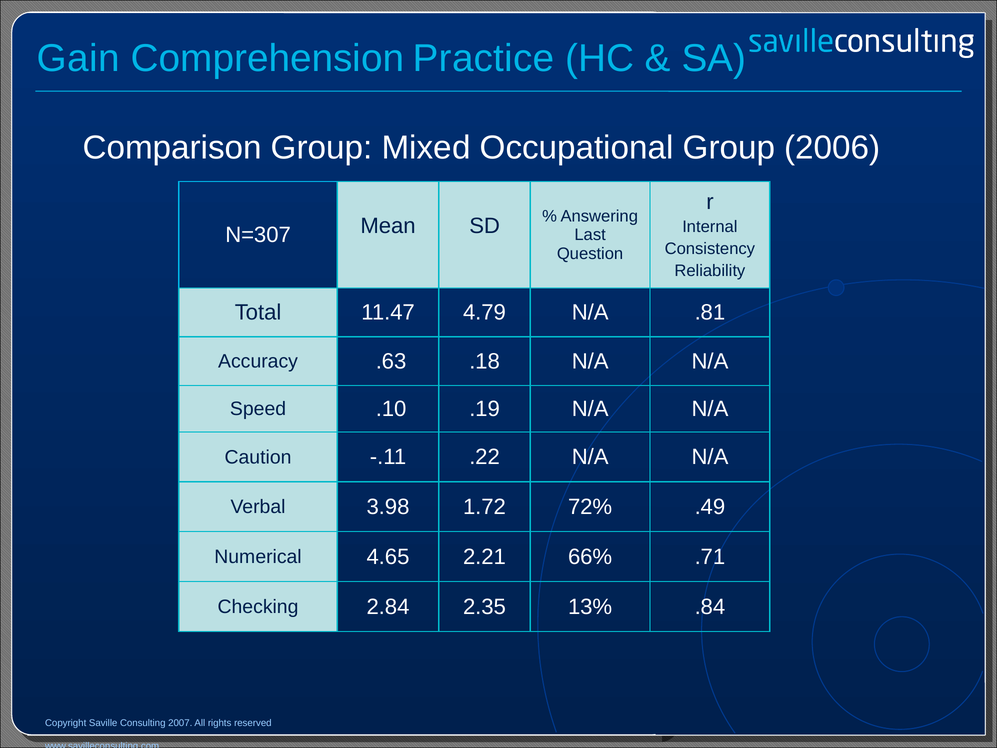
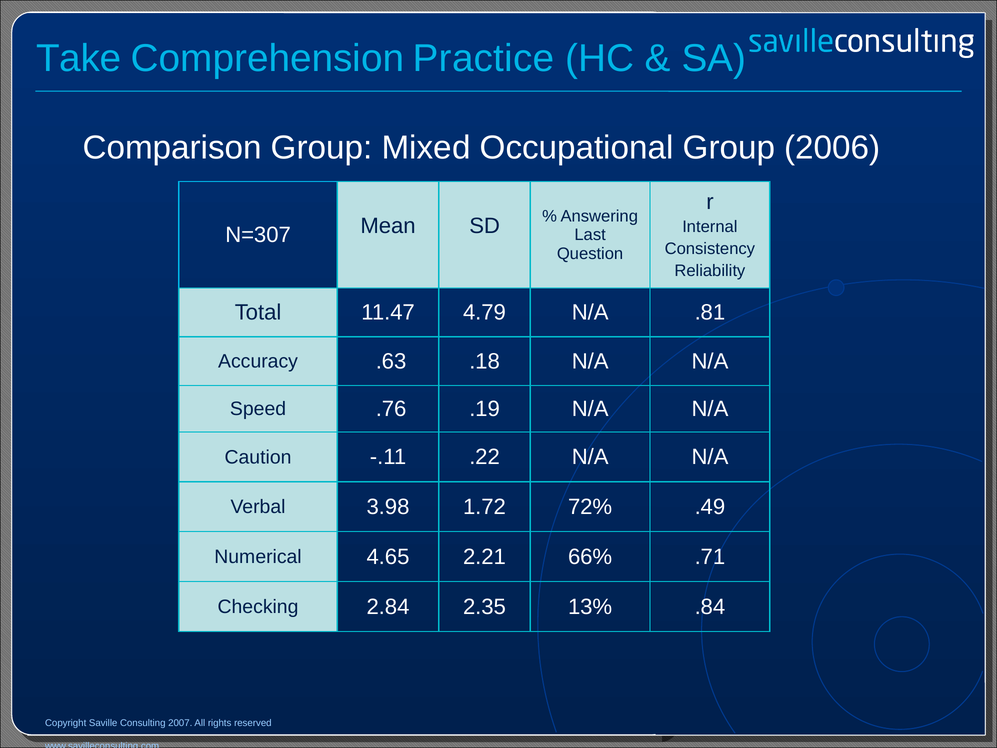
Gain: Gain -> Take (79, 58)
.10: .10 -> .76 (391, 409)
